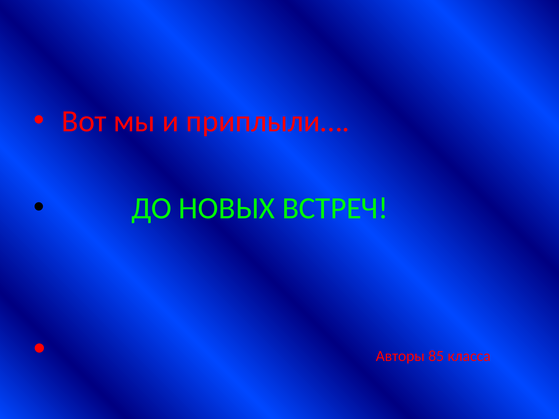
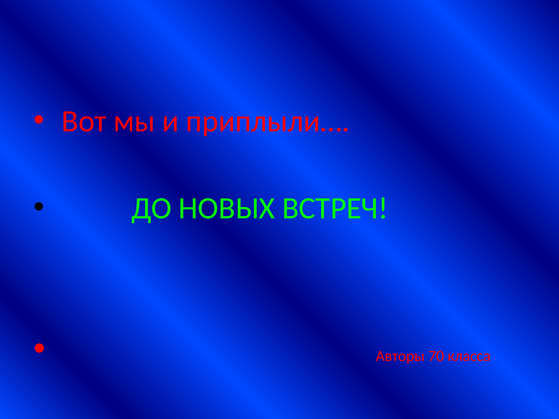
85: 85 -> 70 (436, 356)
